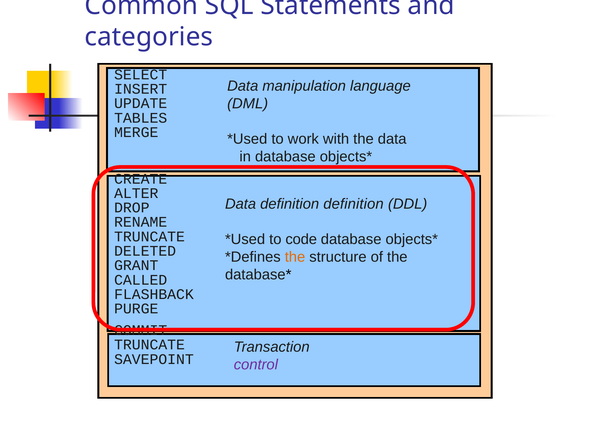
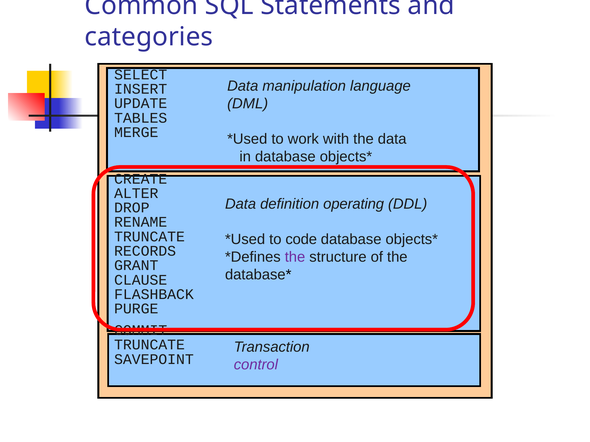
definition definition: definition -> operating (354, 204)
DELETED: DELETED -> RECORDS (145, 251)
the colour: orange -> purple (295, 257)
CALLED: CALLED -> CLAUSE (141, 280)
